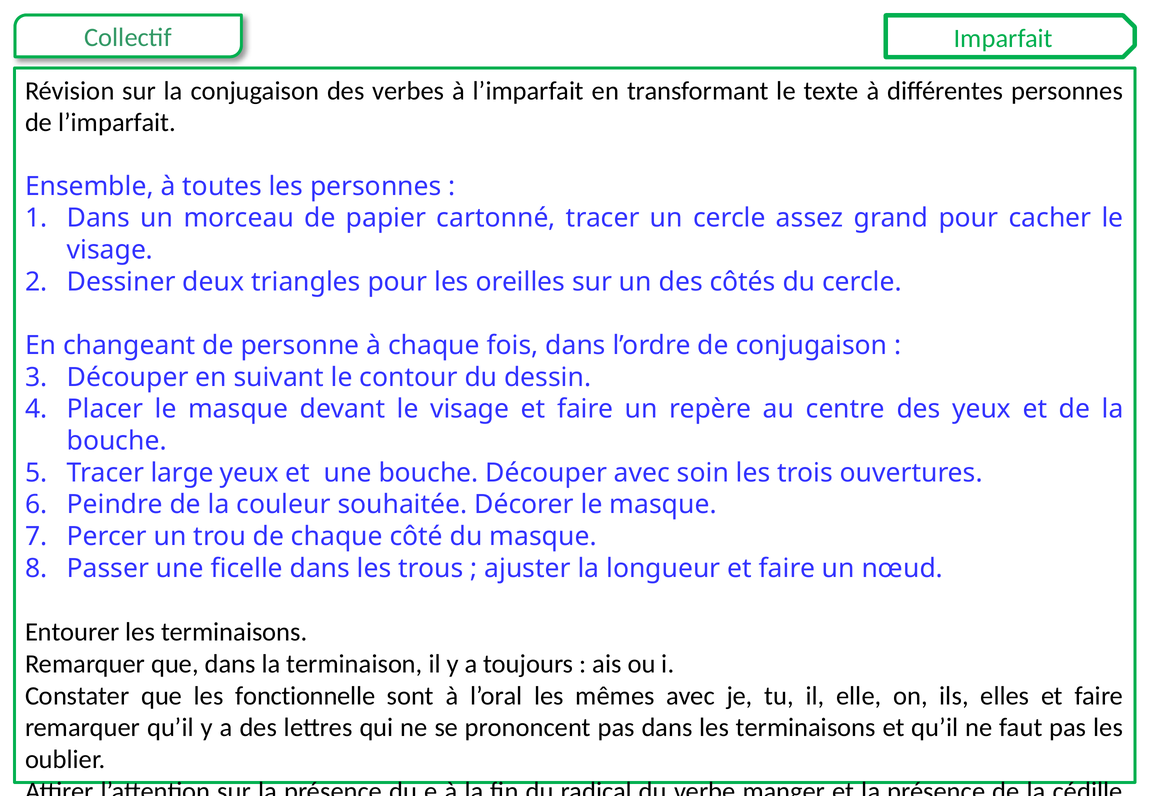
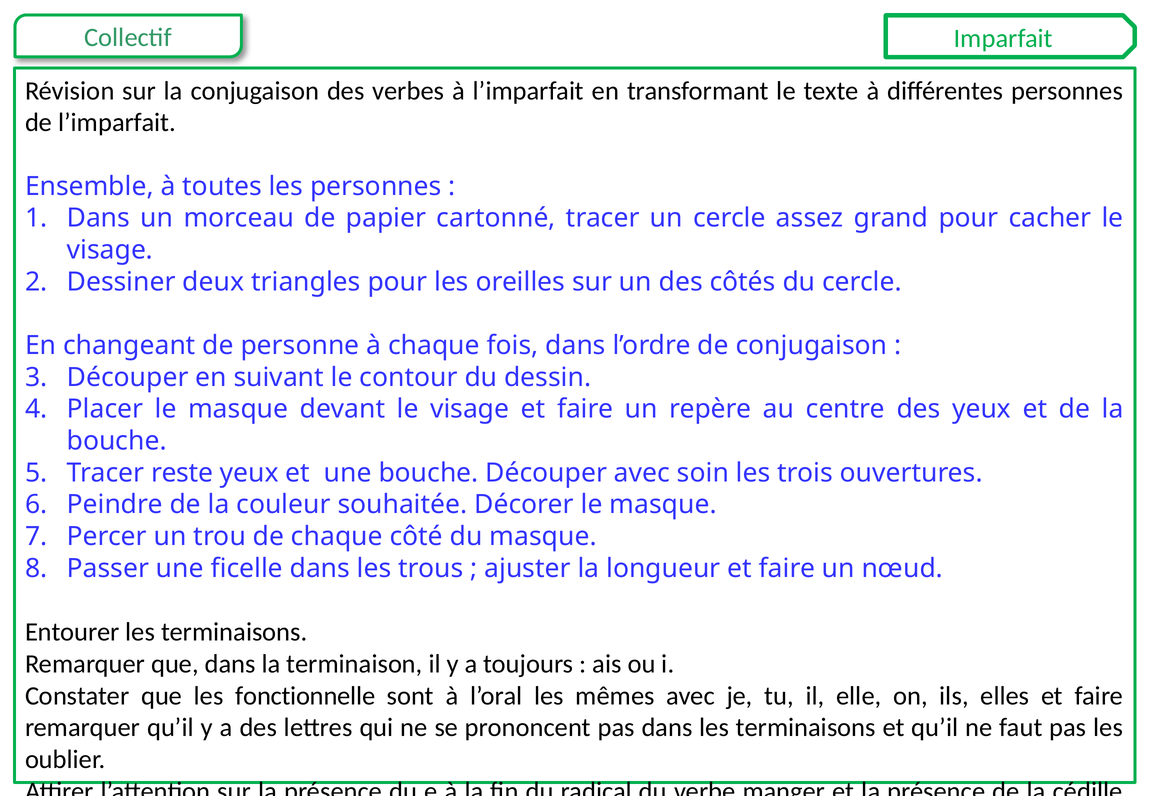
large: large -> reste (182, 473)
